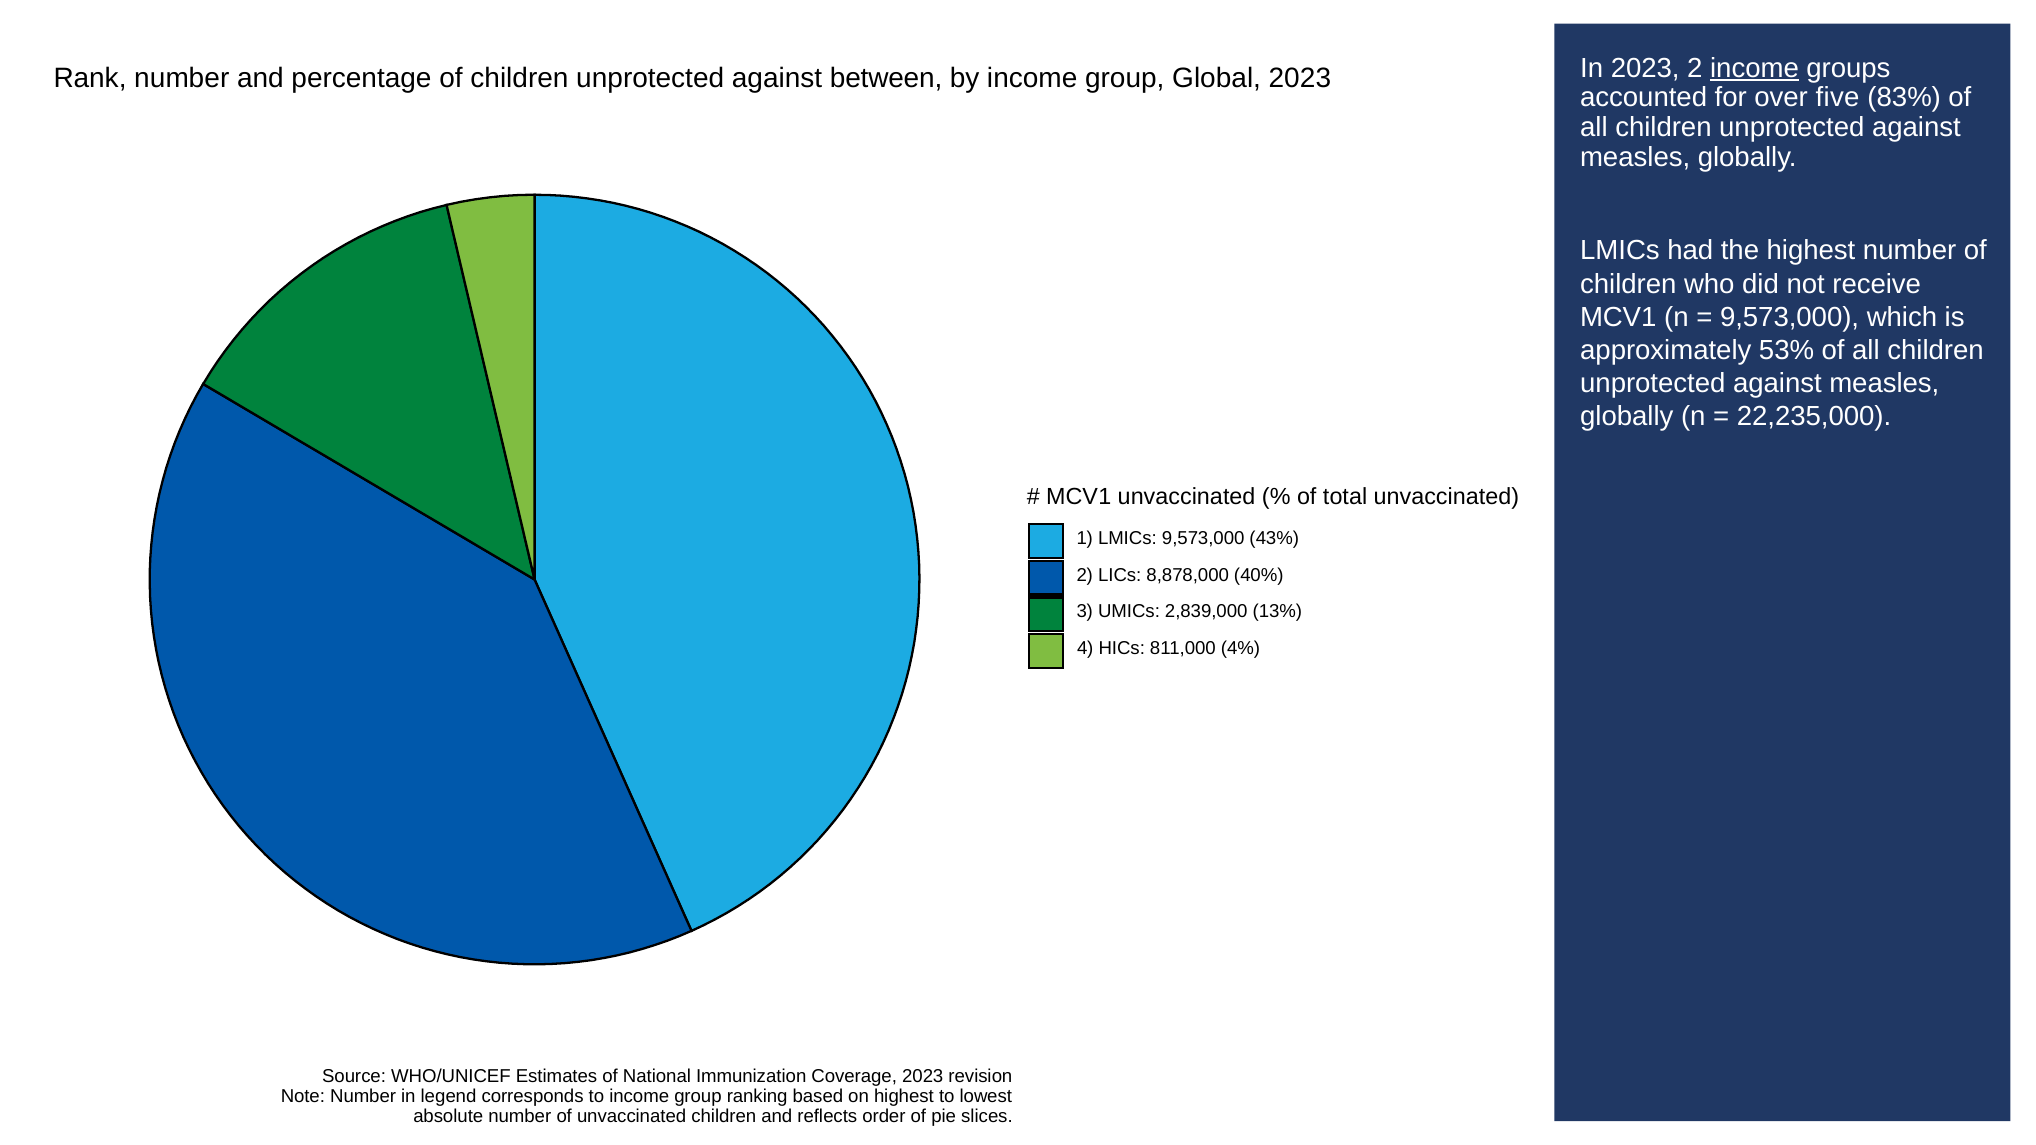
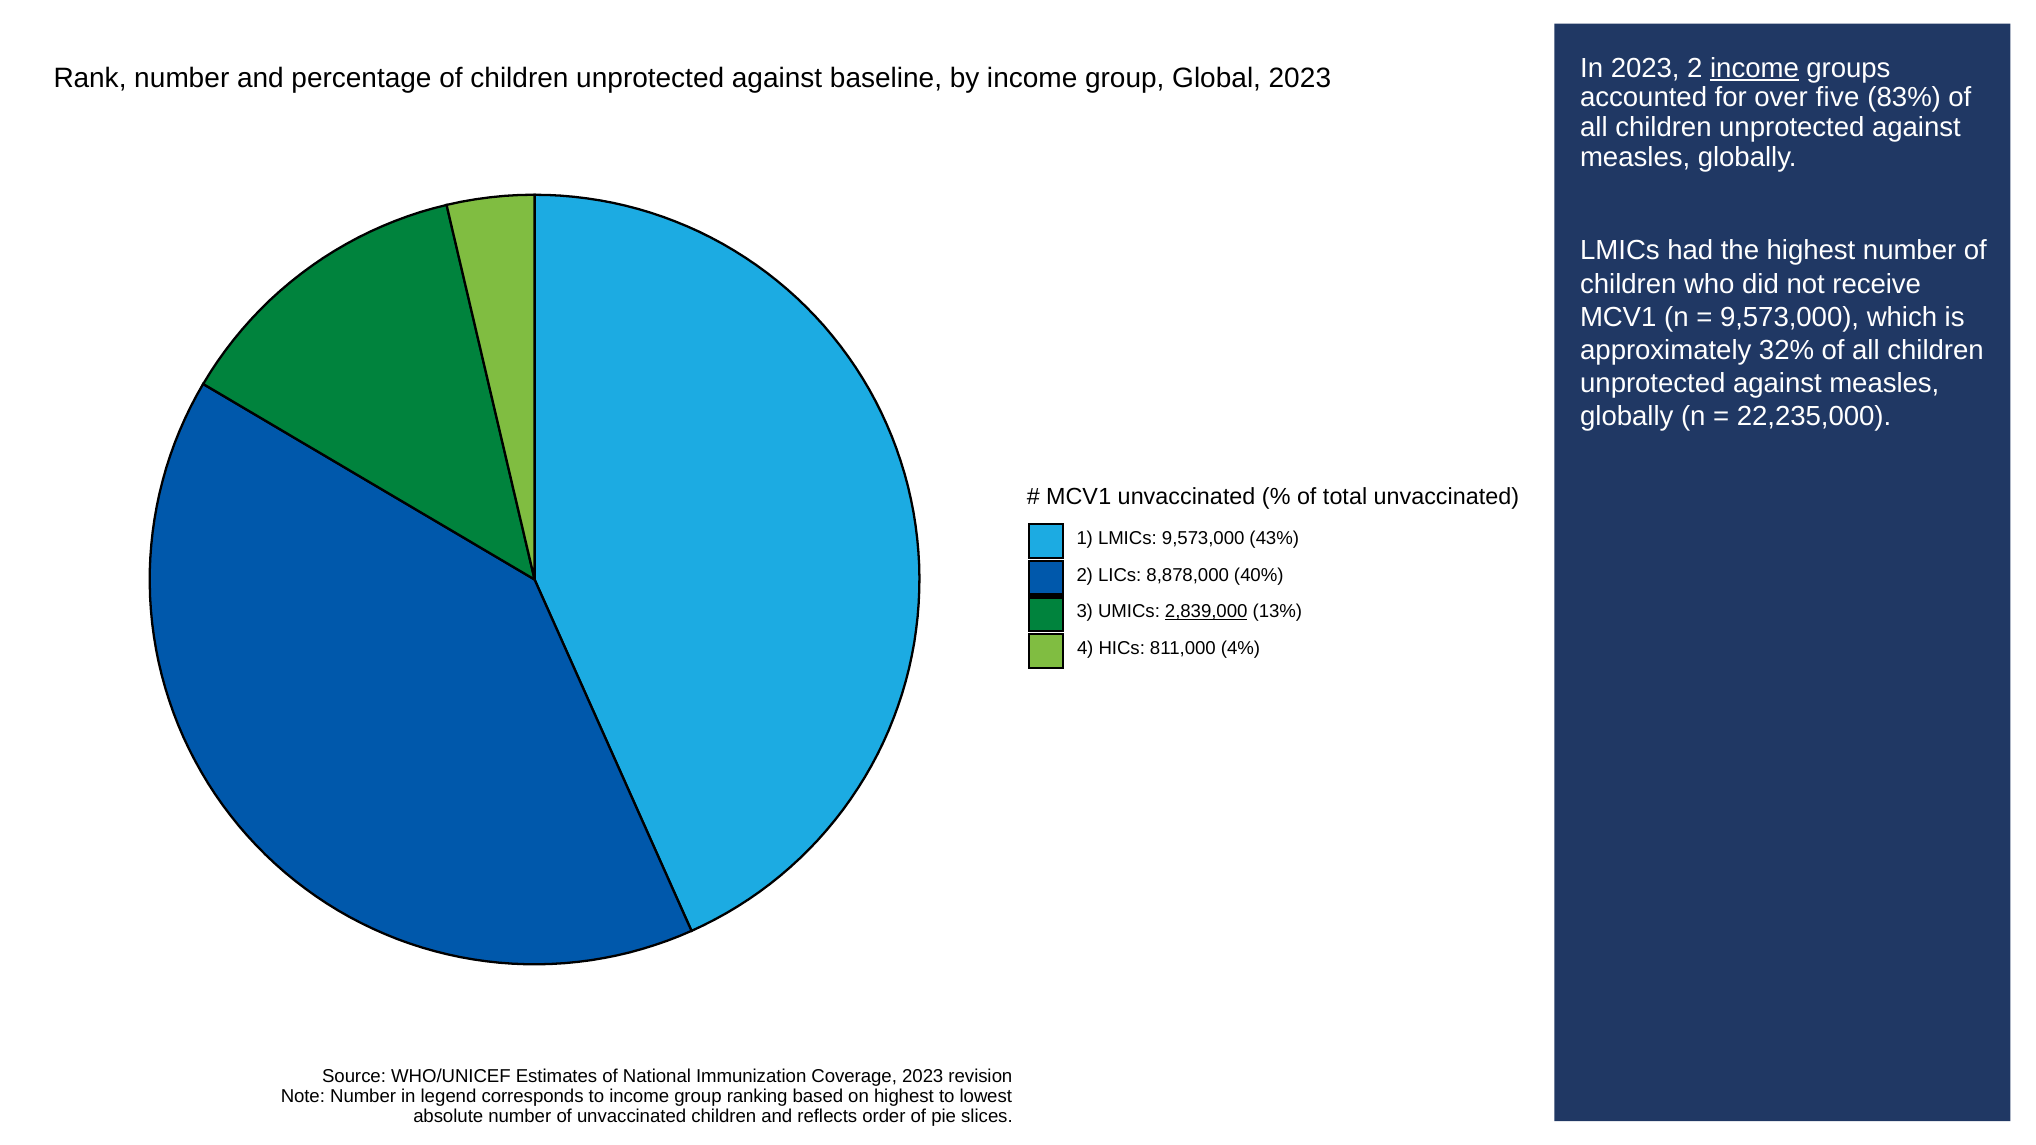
between: between -> baseline (886, 79)
53%: 53% -> 32% (1787, 350)
2,839,000 underline: none -> present (1206, 612)
